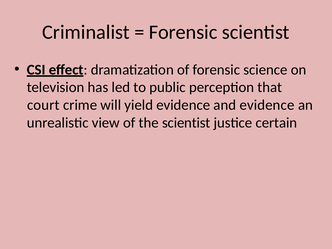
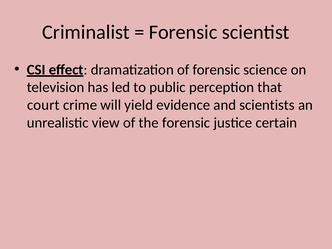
and evidence: evidence -> scientists (267, 105)
the scientist: scientist -> forensic (186, 123)
